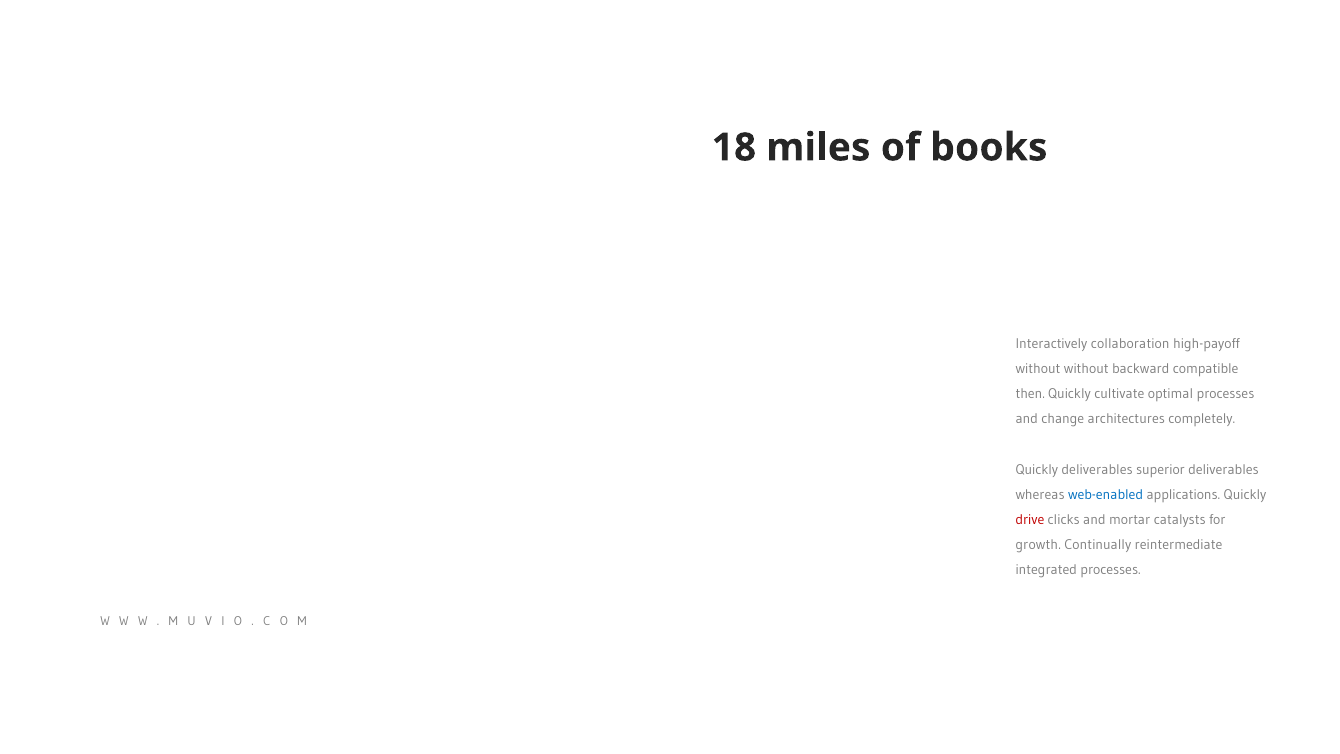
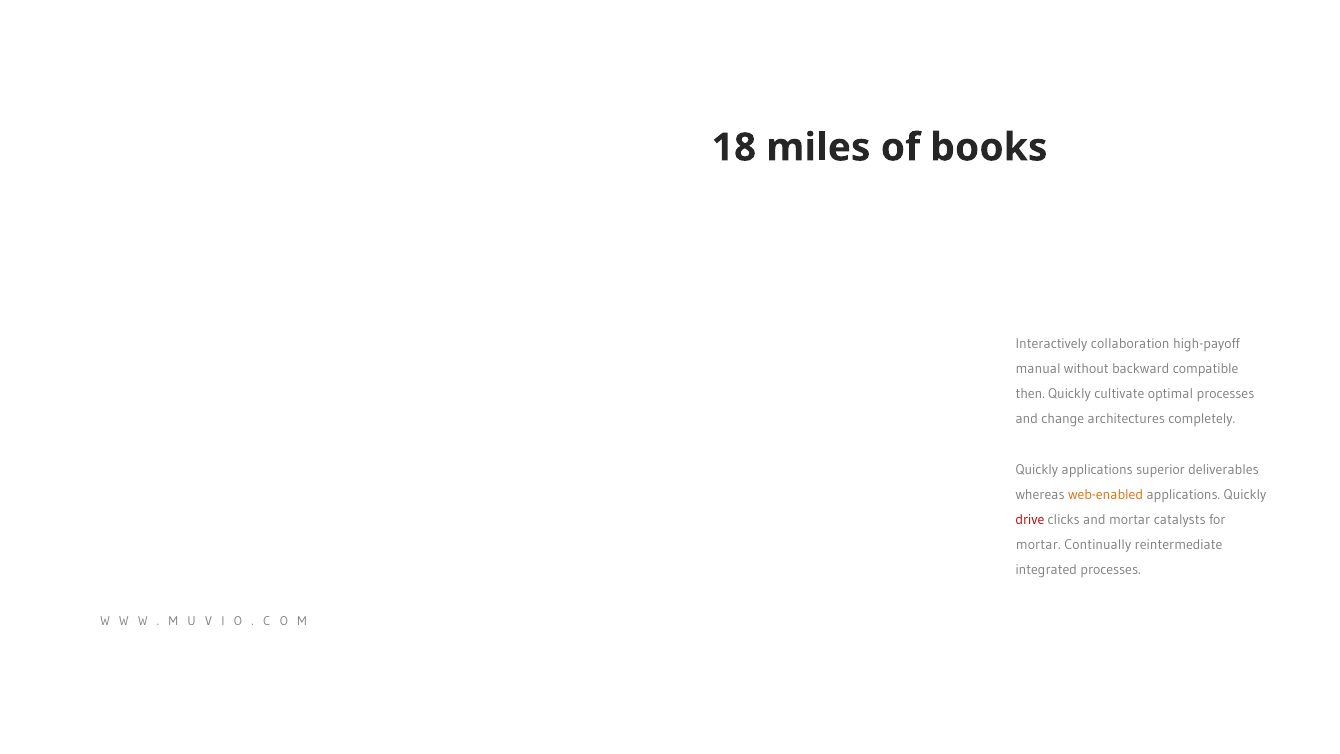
without: without -> manual (1038, 369)
Quickly deliverables: deliverables -> applications (1097, 469)
web-enabled colour: blue -> orange (1106, 495)
growth: growth -> mortar (1038, 545)
